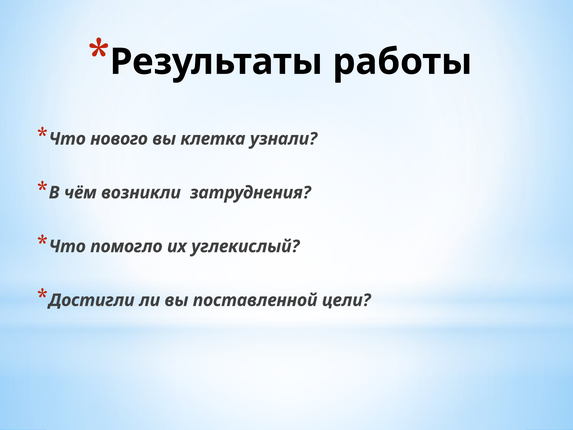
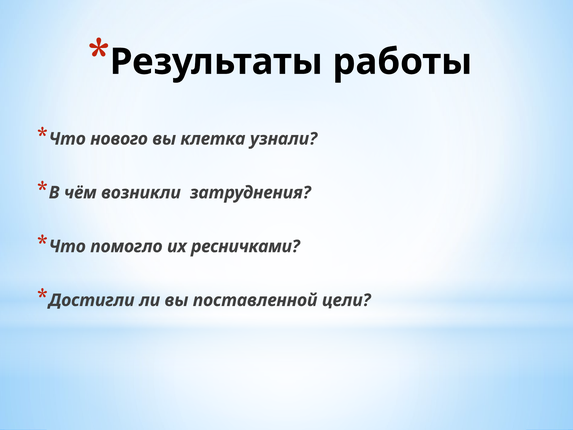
углекислый: углекислый -> ресничками (245, 246)
